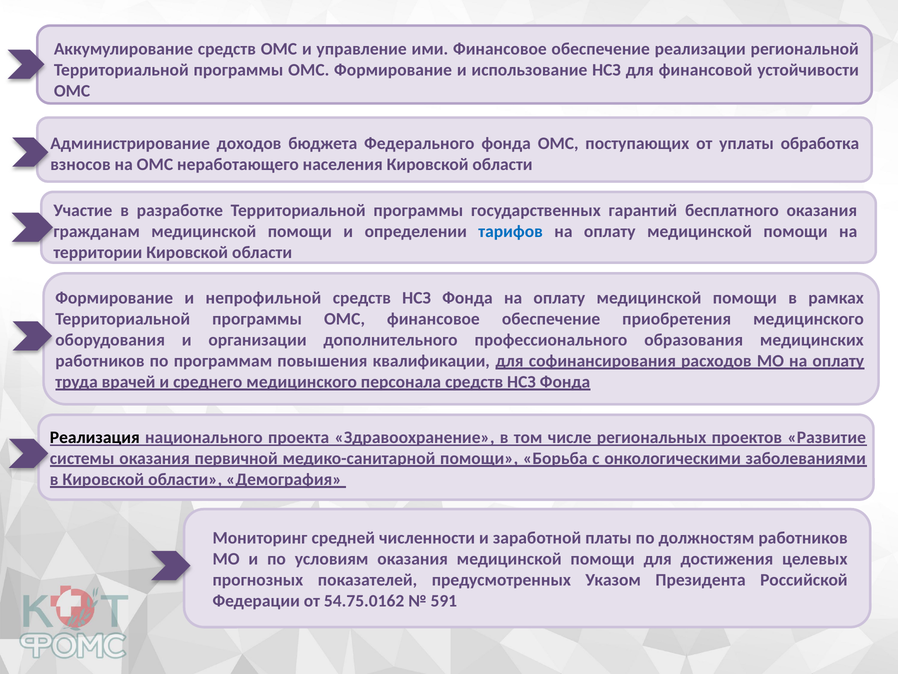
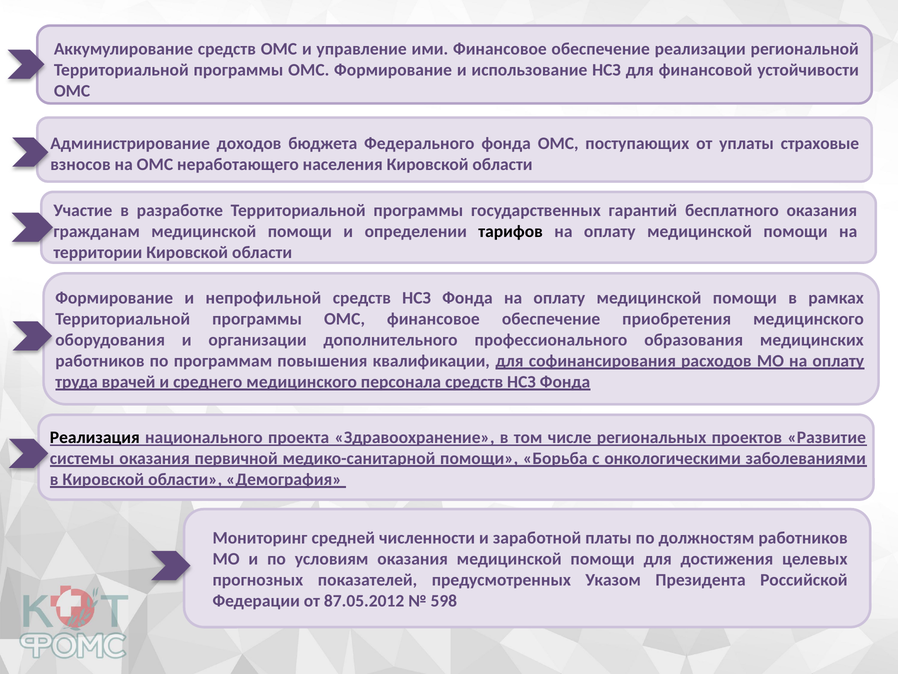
обработка: обработка -> страховые (820, 144)
тарифов colour: blue -> black (511, 231)
54.75.0162: 54.75.0162 -> 87.05.2012 (364, 601)
591: 591 -> 598 (444, 601)
